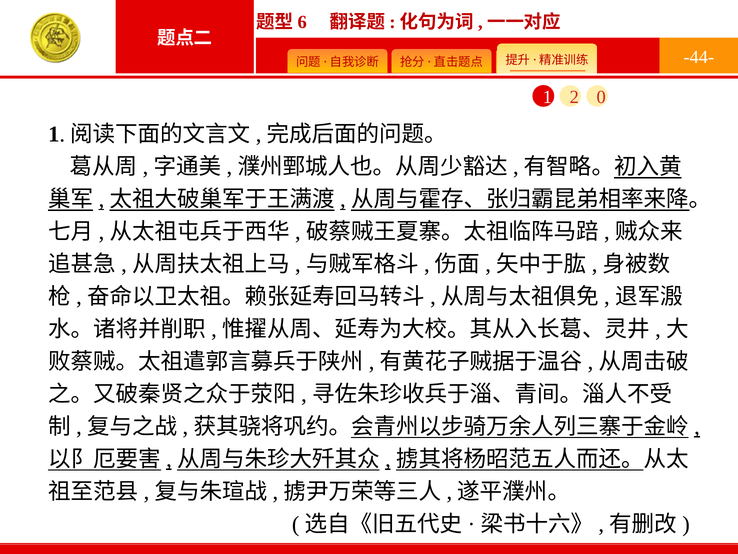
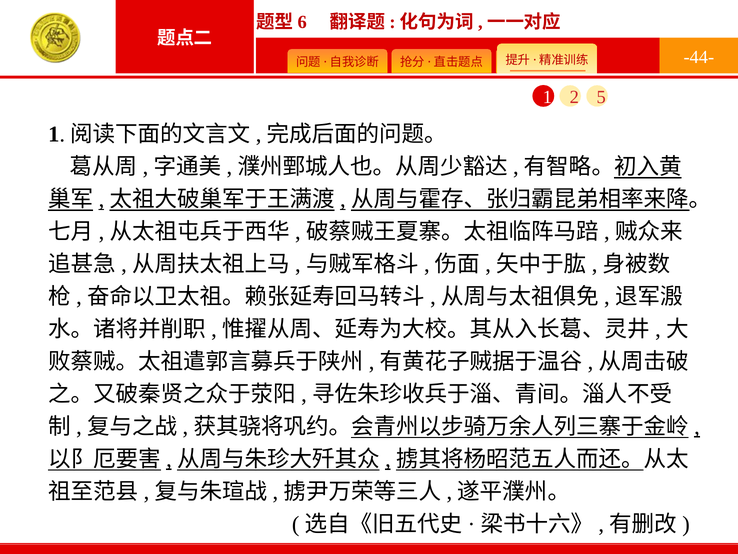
0: 0 -> 5 (601, 97)
